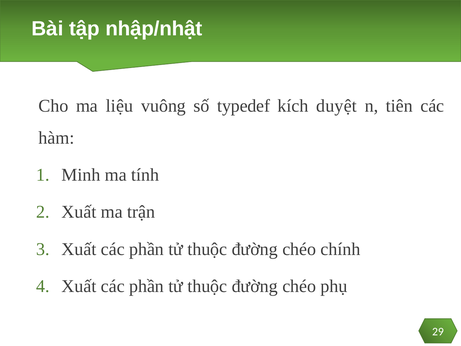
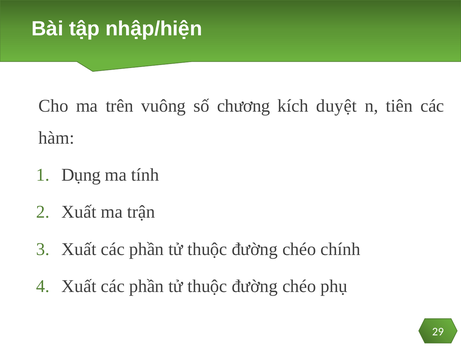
nhập/nhật: nhập/nhật -> nhập/hiện (154, 29)
liệu: liệu -> trên (120, 106)
typedef: typedef -> chương (244, 106)
Minh: Minh -> Dụng (81, 175)
